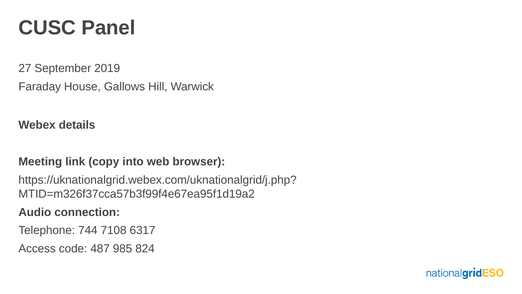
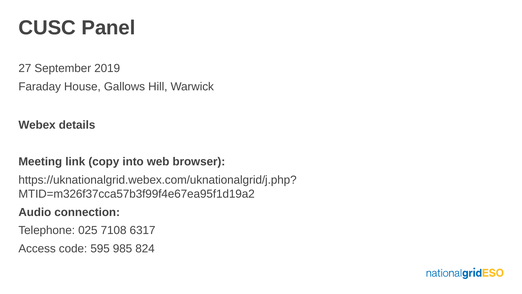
744: 744 -> 025 (88, 230)
487: 487 -> 595 (100, 248)
